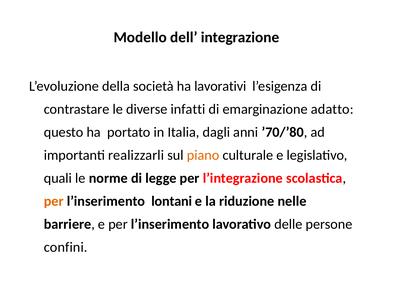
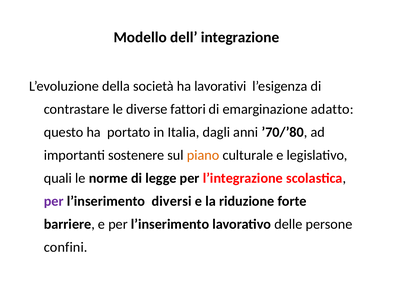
infatti: infatti -> fattori (188, 109)
realizzarli: realizzarli -> sostenere (136, 155)
per colour: orange -> purple (54, 201)
lontani: lontani -> diversi (172, 201)
nelle: nelle -> forte (292, 201)
